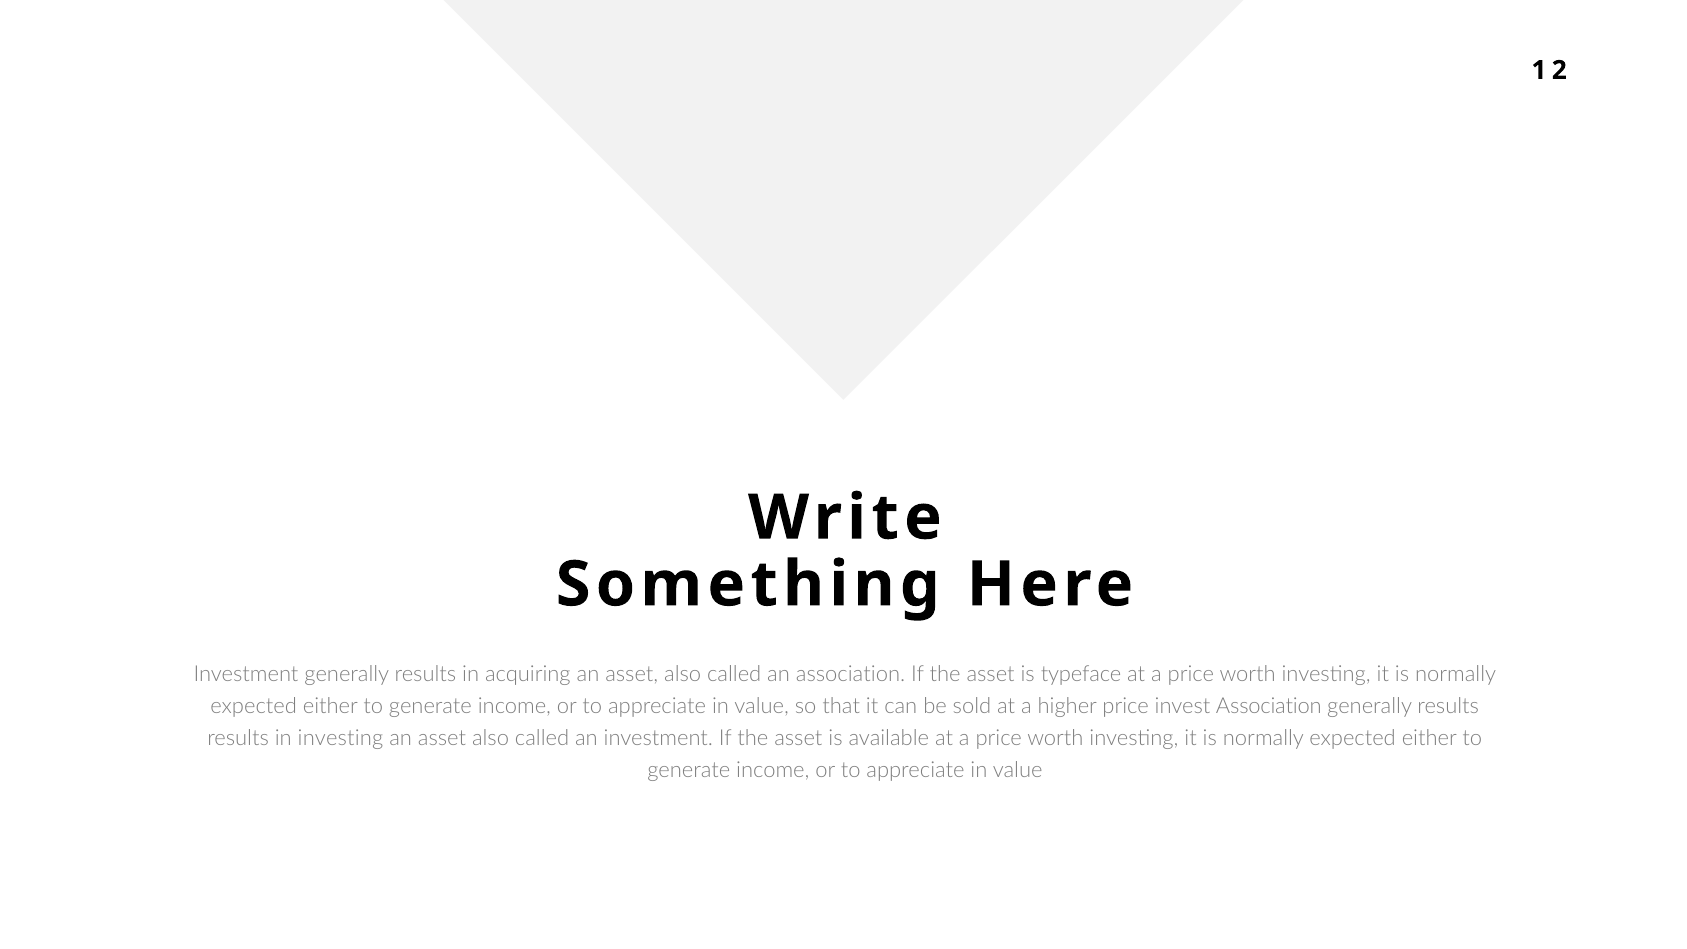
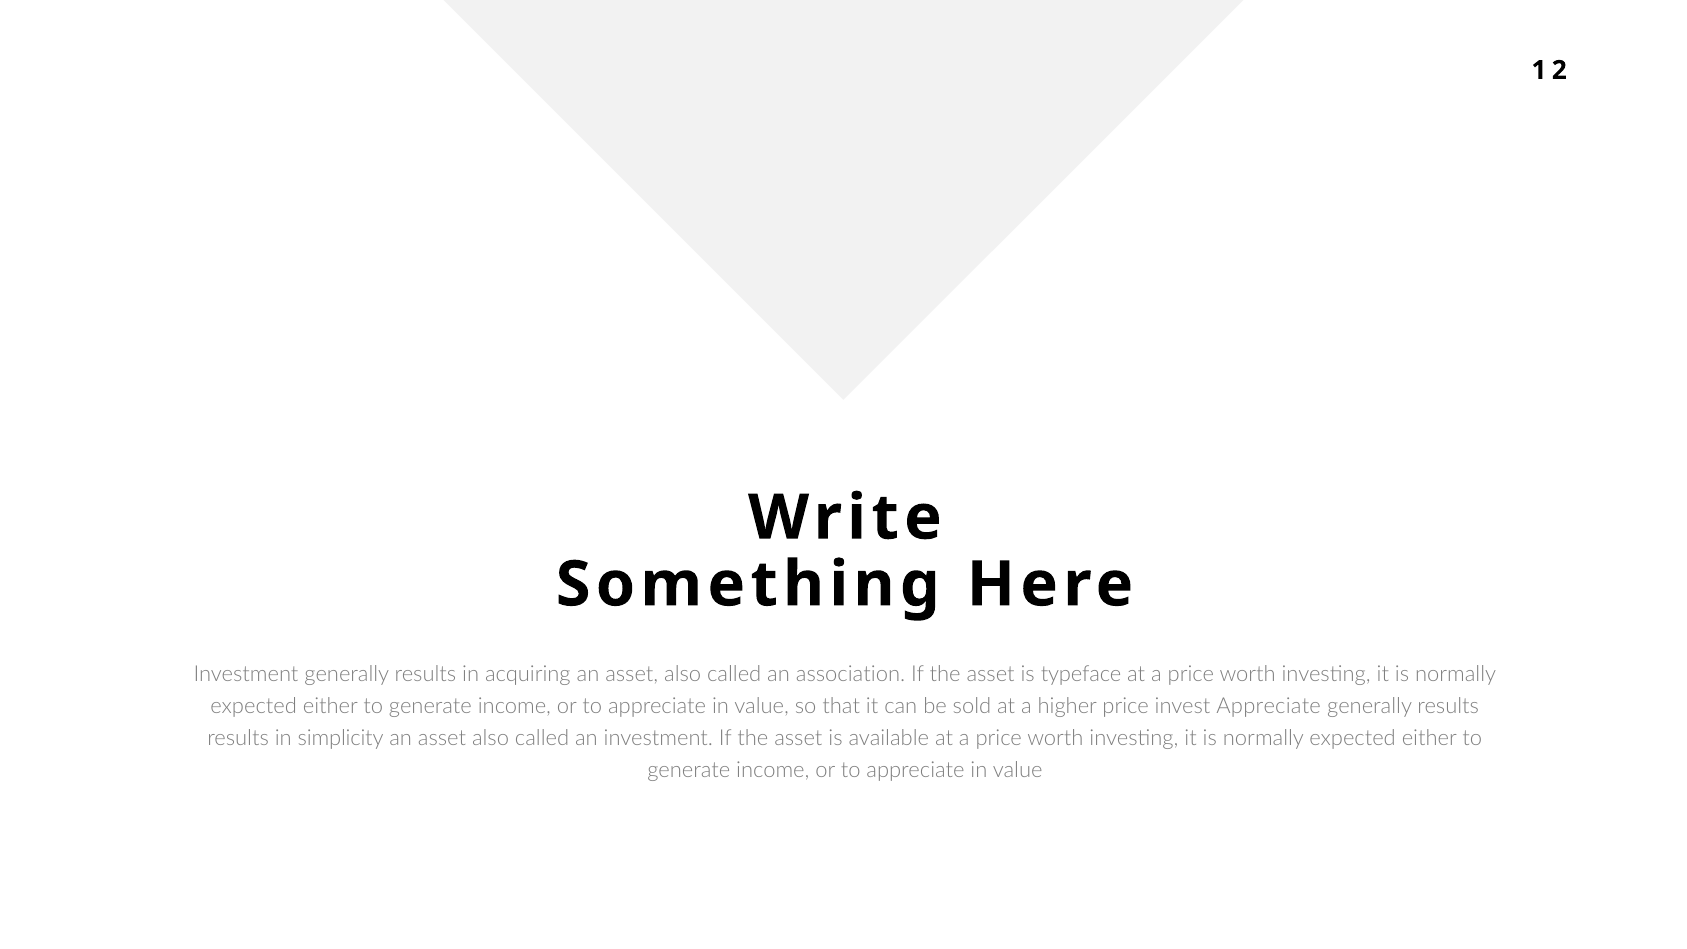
invest Association: Association -> Appreciate (1269, 706)
in investing: investing -> simplicity (341, 738)
